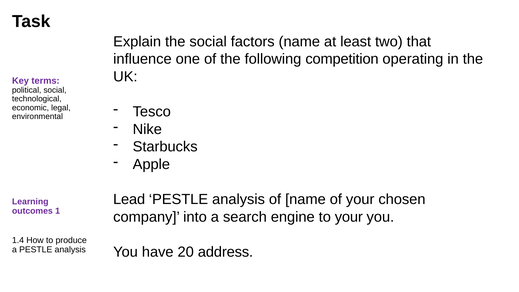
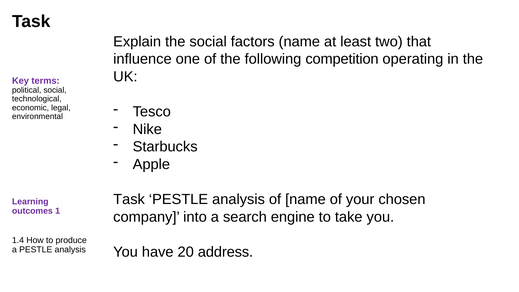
Lead: Lead -> Task (129, 199)
to your: your -> take (349, 217)
